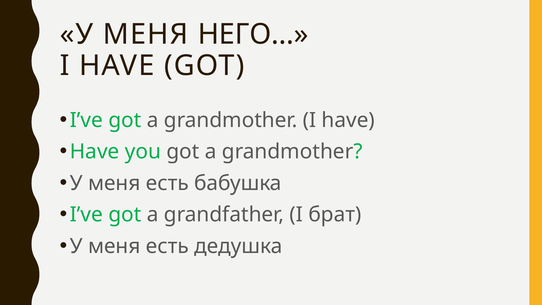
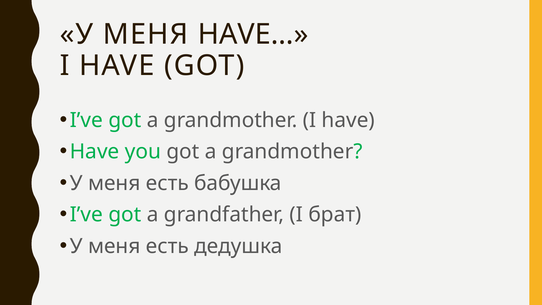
НЕГО…: НЕГО… -> HAVE… (253, 34)
